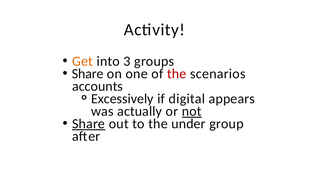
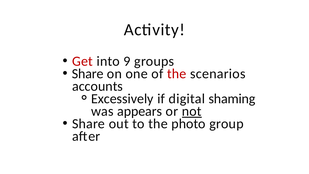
Get colour: orange -> red (82, 61)
3: 3 -> 9 (127, 61)
appears: appears -> shaming (232, 99)
actually: actually -> appears (140, 111)
Share underline: present -> none (89, 124)
under: under -> photo (189, 124)
